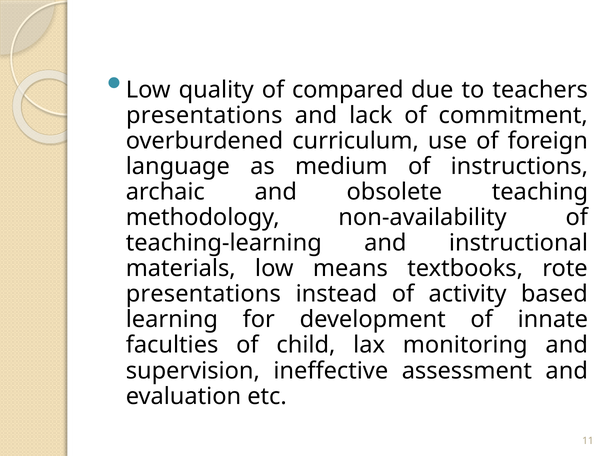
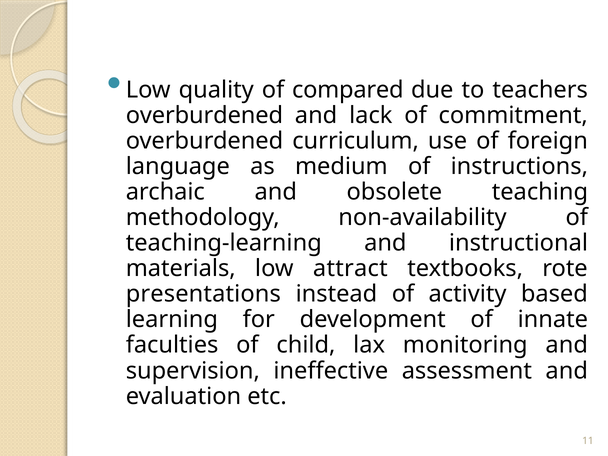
presentations: presentations -> overburdened (204, 115)
means: means -> attract (350, 269)
